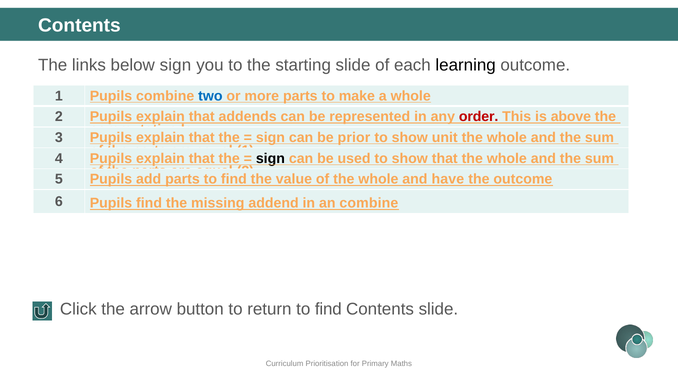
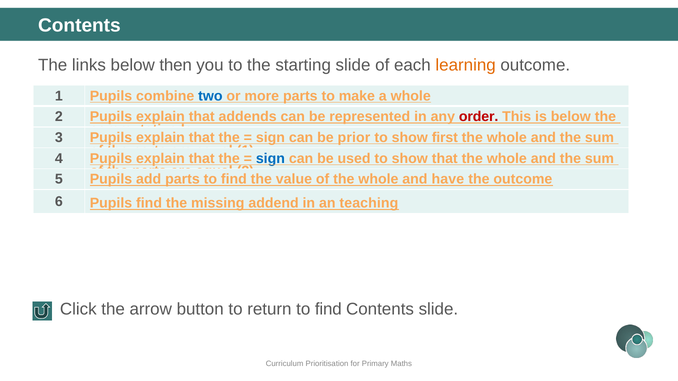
below sign: sign -> then (176, 65)
learning colour: black -> orange (466, 65)
is above: above -> below (571, 117)
unit: unit -> first (445, 138)
sign colour: black -> blue (270, 159)
an combine: combine -> teaching (369, 203)
